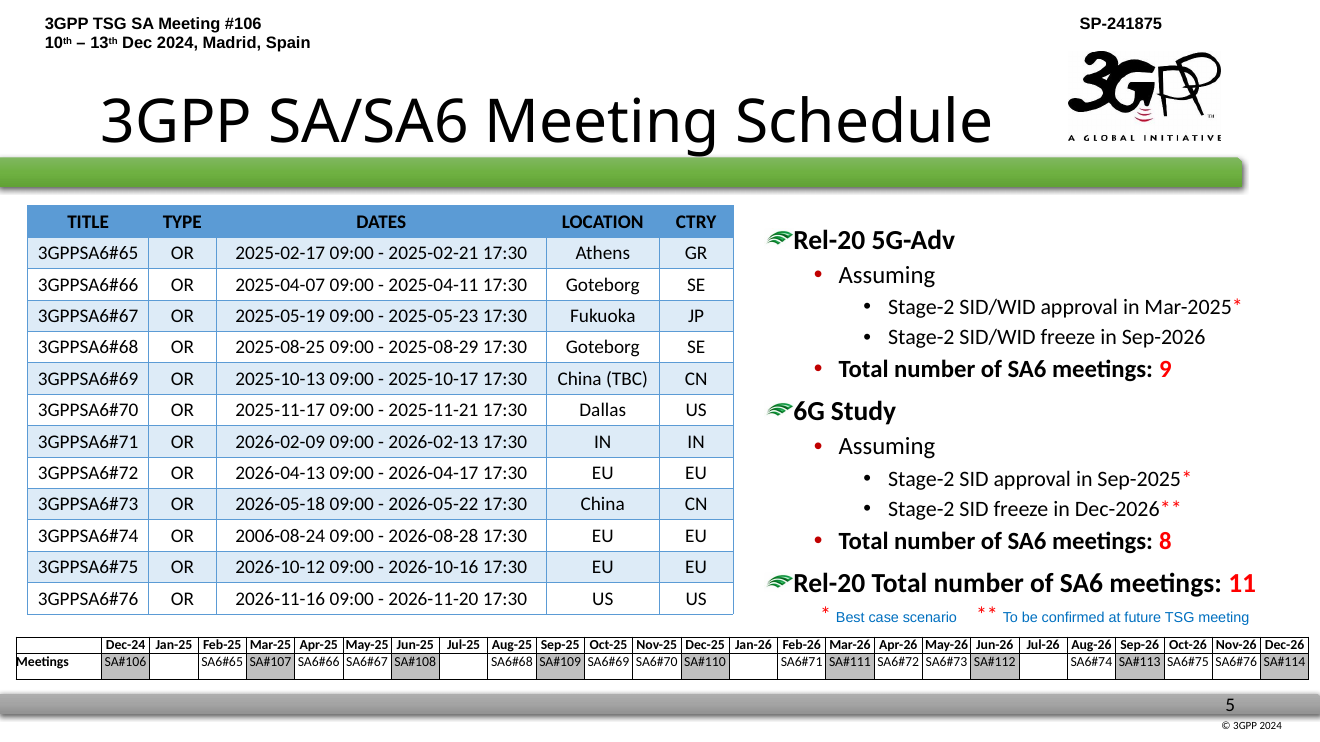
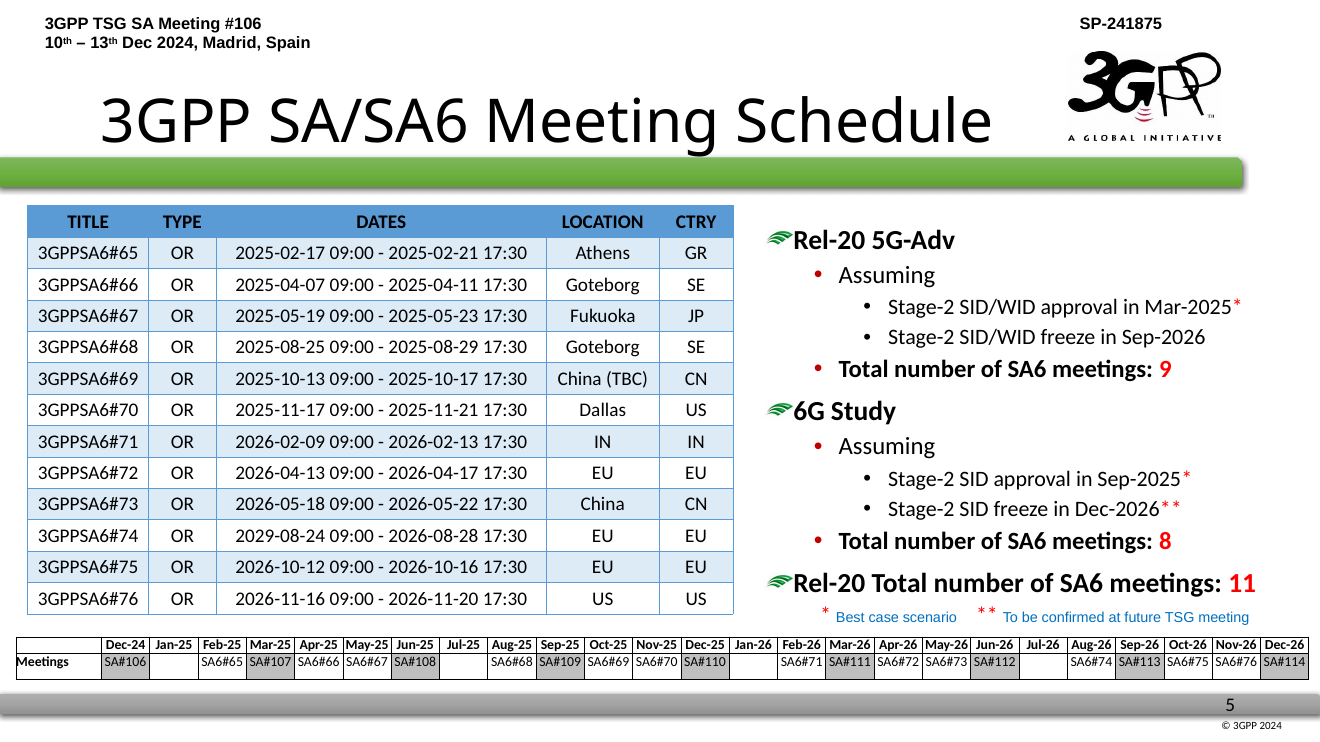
2006-08-24: 2006-08-24 -> 2029-08-24 (280, 536)
